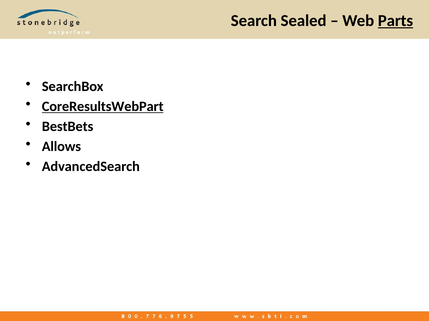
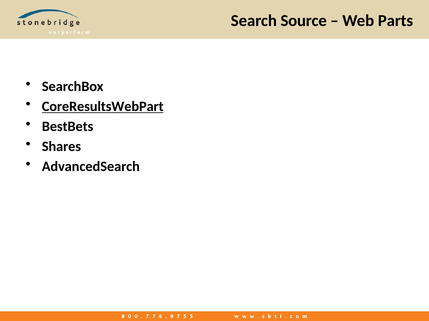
Sealed: Sealed -> Source (304, 21)
Parts underline: present -> none (395, 21)
Allows: Allows -> Shares (61, 147)
